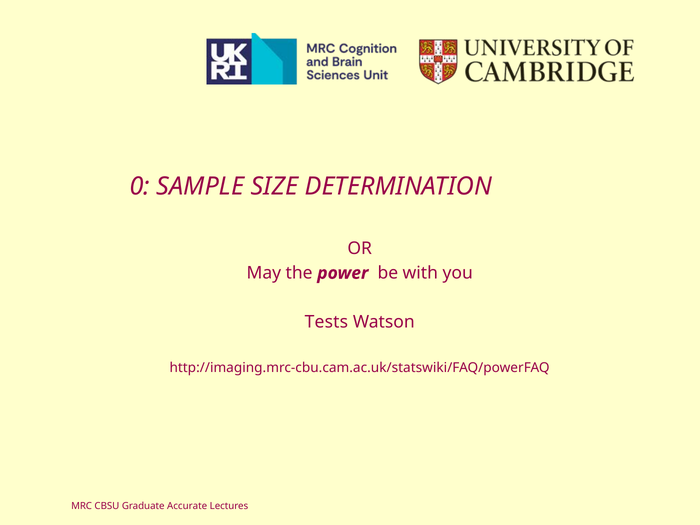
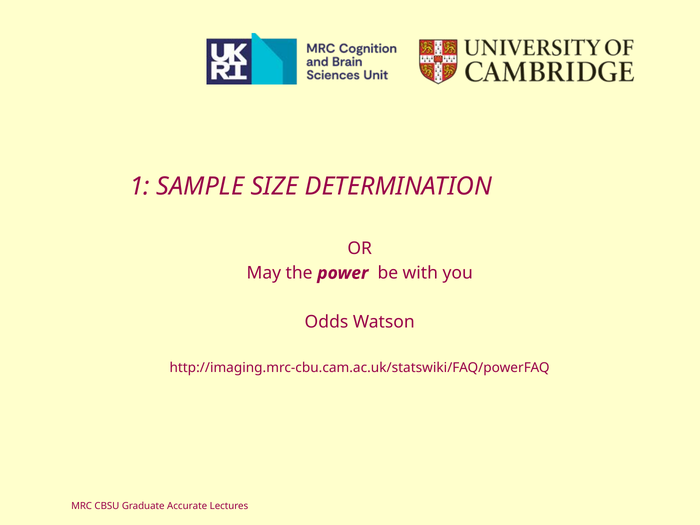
0: 0 -> 1 (140, 187)
Tests: Tests -> Odds (326, 322)
